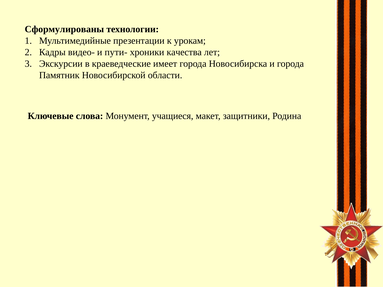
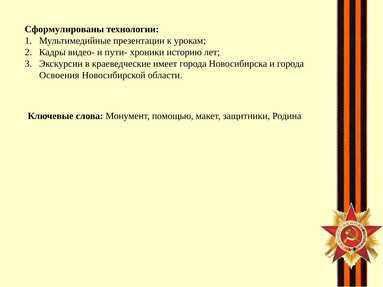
качества: качества -> историю (184, 52)
Памятник: Памятник -> Освоения (59, 75)
учащиеся: учащиеся -> помощью (173, 116)
